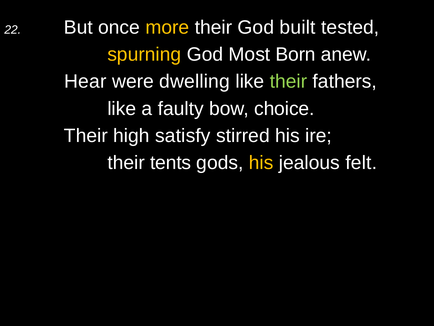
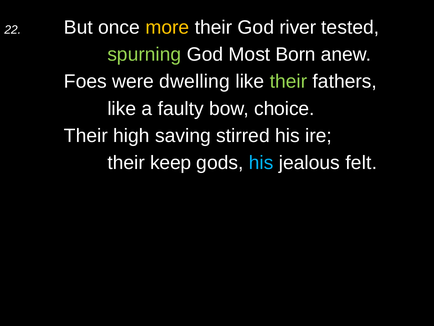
built: built -> river (298, 27)
spurning colour: yellow -> light green (144, 54)
Hear: Hear -> Foes (85, 81)
satisfy: satisfy -> saving (183, 136)
tents: tents -> keep (171, 163)
his colour: yellow -> light blue (261, 163)
